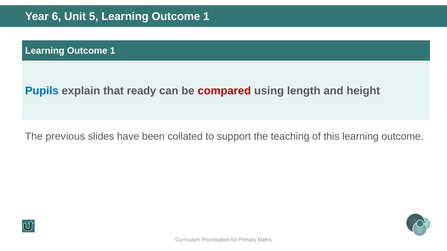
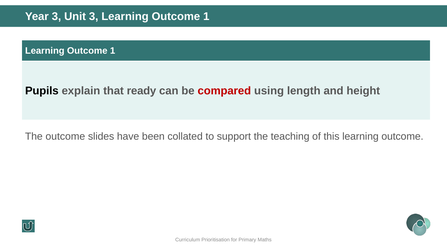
Year 6: 6 -> 3 (56, 17)
Unit 5: 5 -> 3 (94, 17)
Pupils colour: blue -> black (42, 91)
The previous: previous -> outcome (65, 137)
